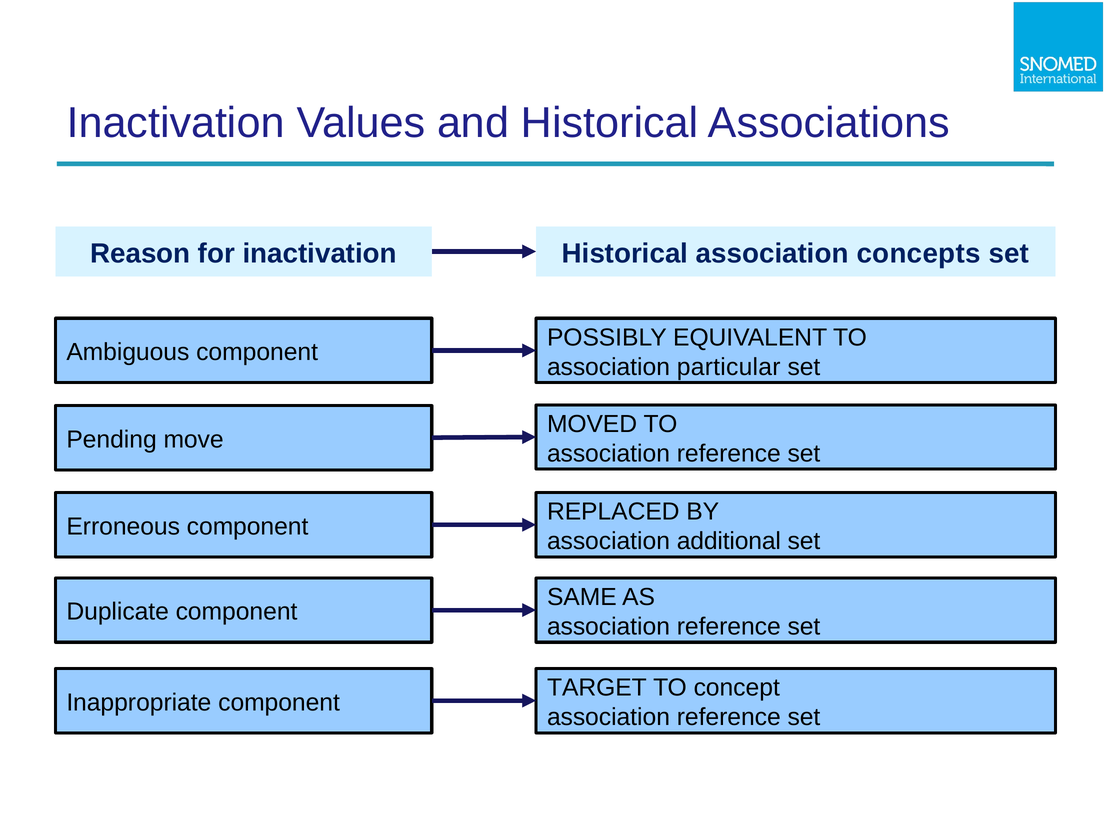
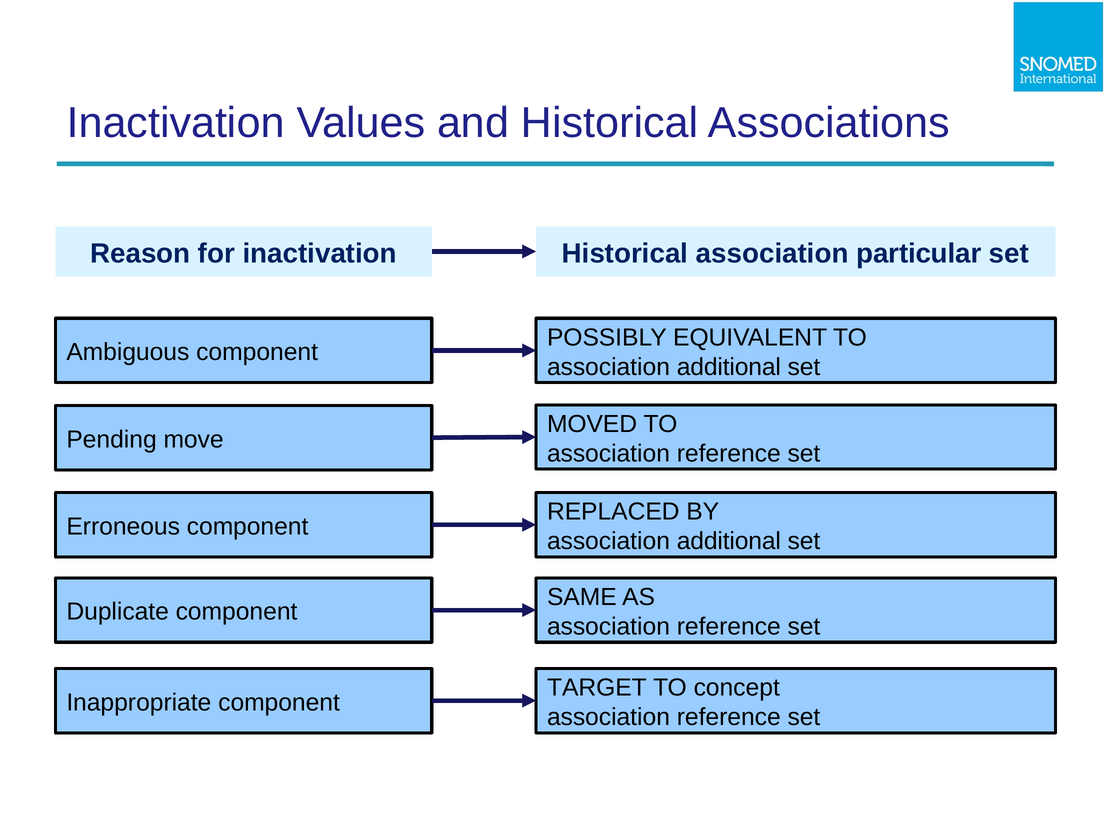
concepts: concepts -> particular (919, 253)
particular: particular -> additional (729, 367)
